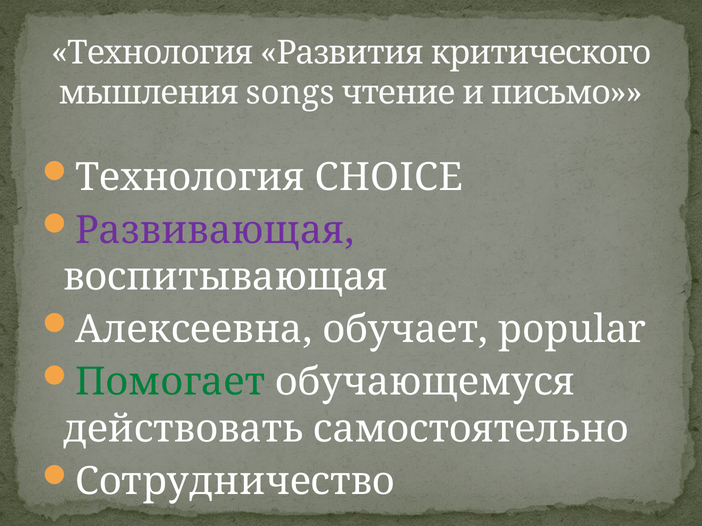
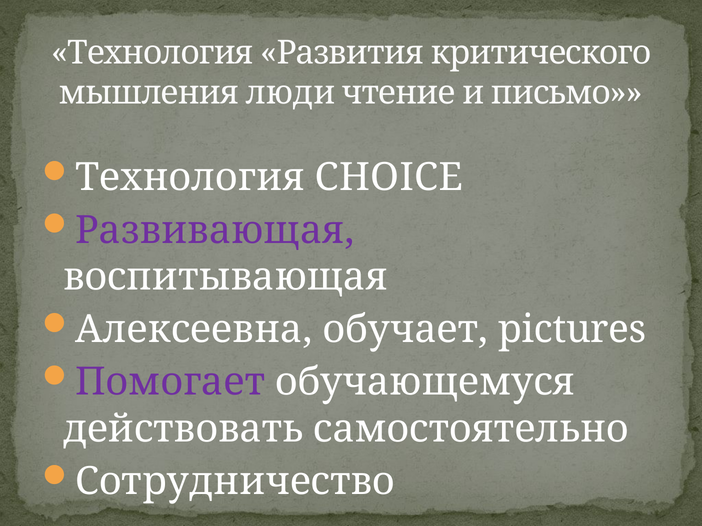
songs: songs -> люди (291, 93)
popular: popular -> pictures (572, 330)
Помогает colour: green -> purple (170, 382)
